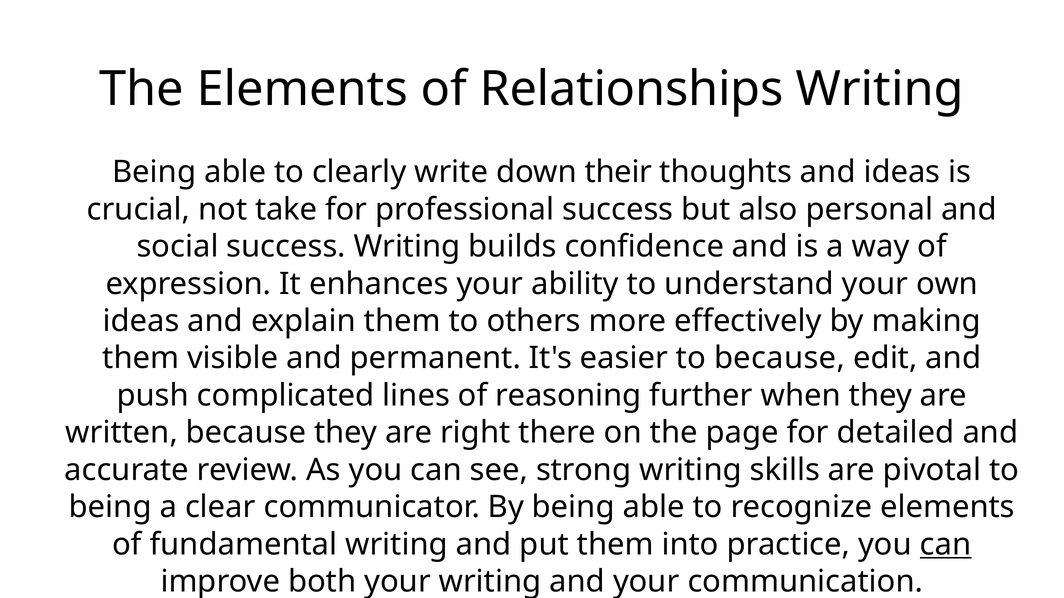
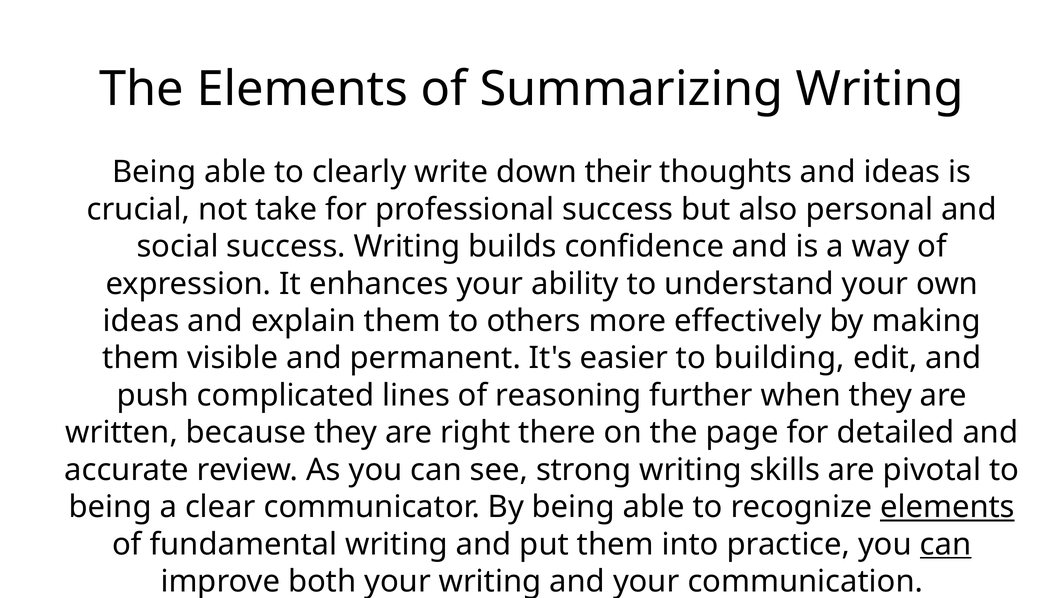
Relationships: Relationships -> Summarizing (631, 89)
to because: because -> building (780, 359)
elements underline: none -> present (947, 508)
